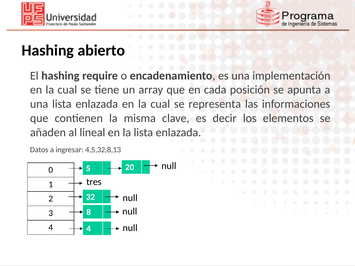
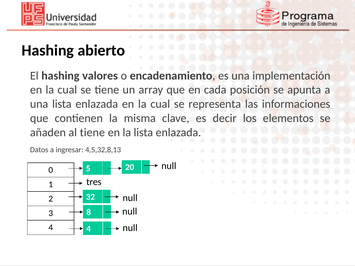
require: require -> valores (100, 76)
al lineal: lineal -> tiene (92, 133)
